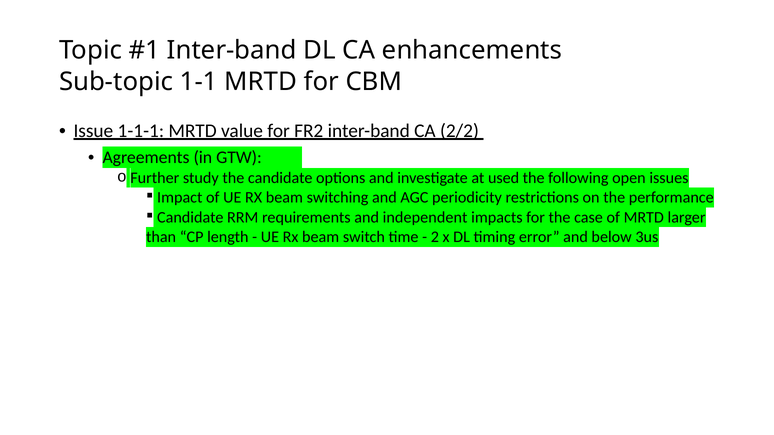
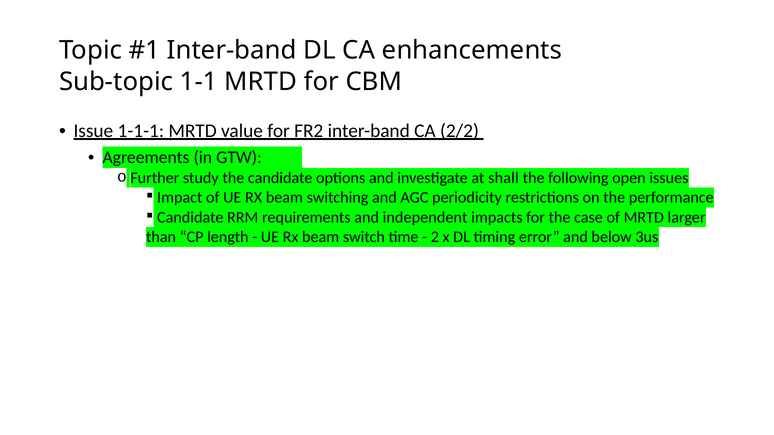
used: used -> shall (503, 178)
